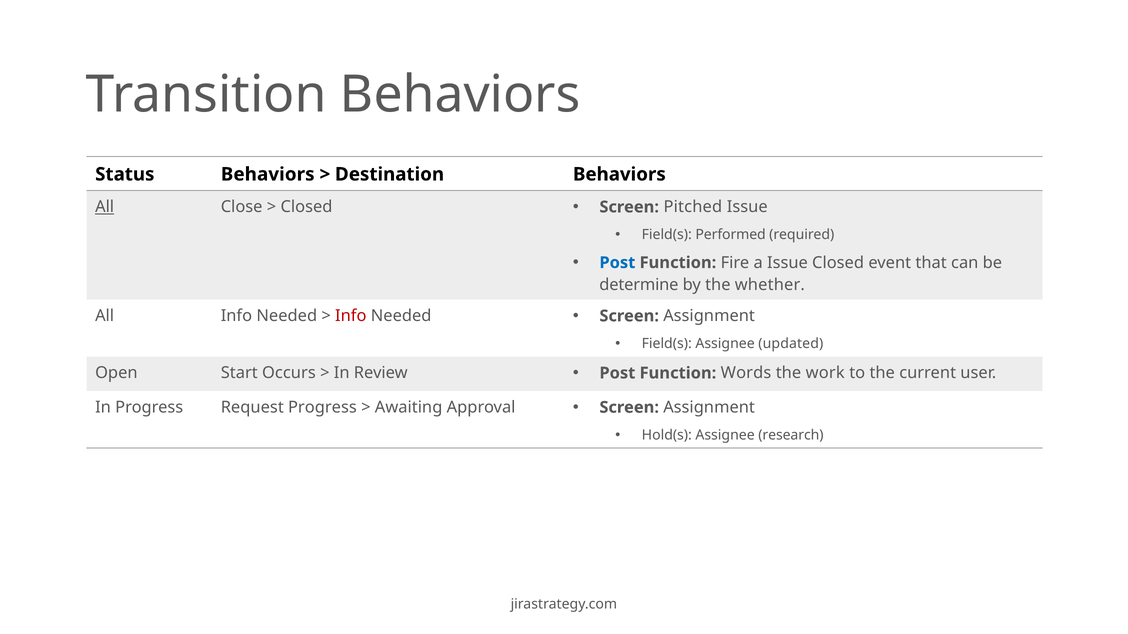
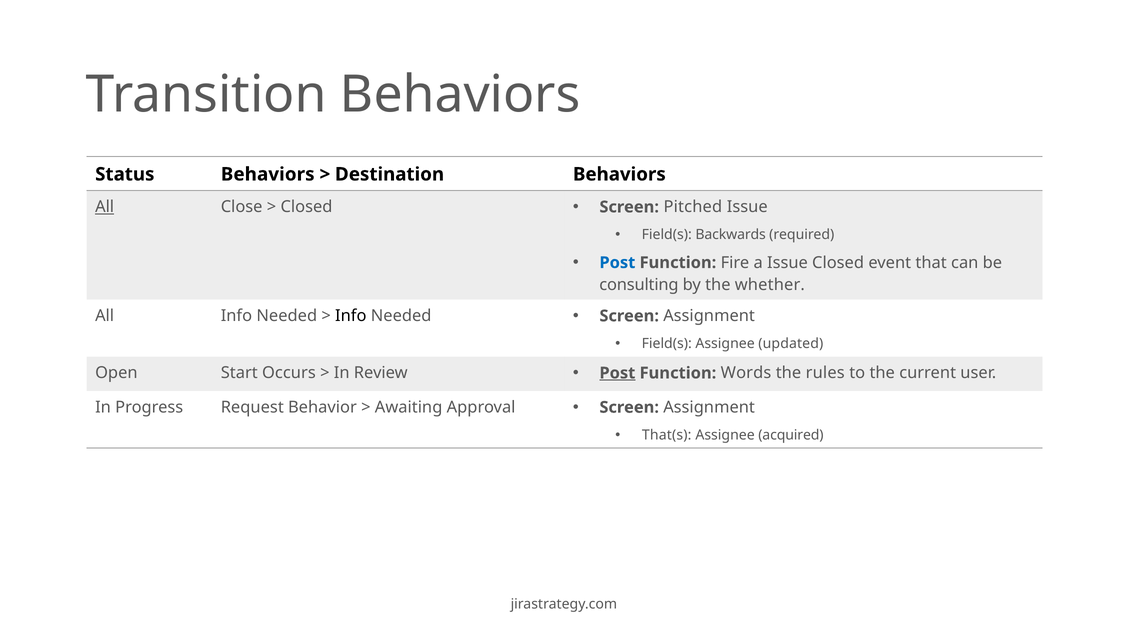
Performed: Performed -> Backwards (731, 235)
determine: determine -> consulting (639, 285)
Info colour: red -> black (351, 316)
Post underline: none -> present (617, 373)
work: work -> rules (825, 373)
Request Progress: Progress -> Behavior (322, 408)
Hold(s: Hold(s -> That(s (667, 435)
research: research -> acquired (791, 435)
